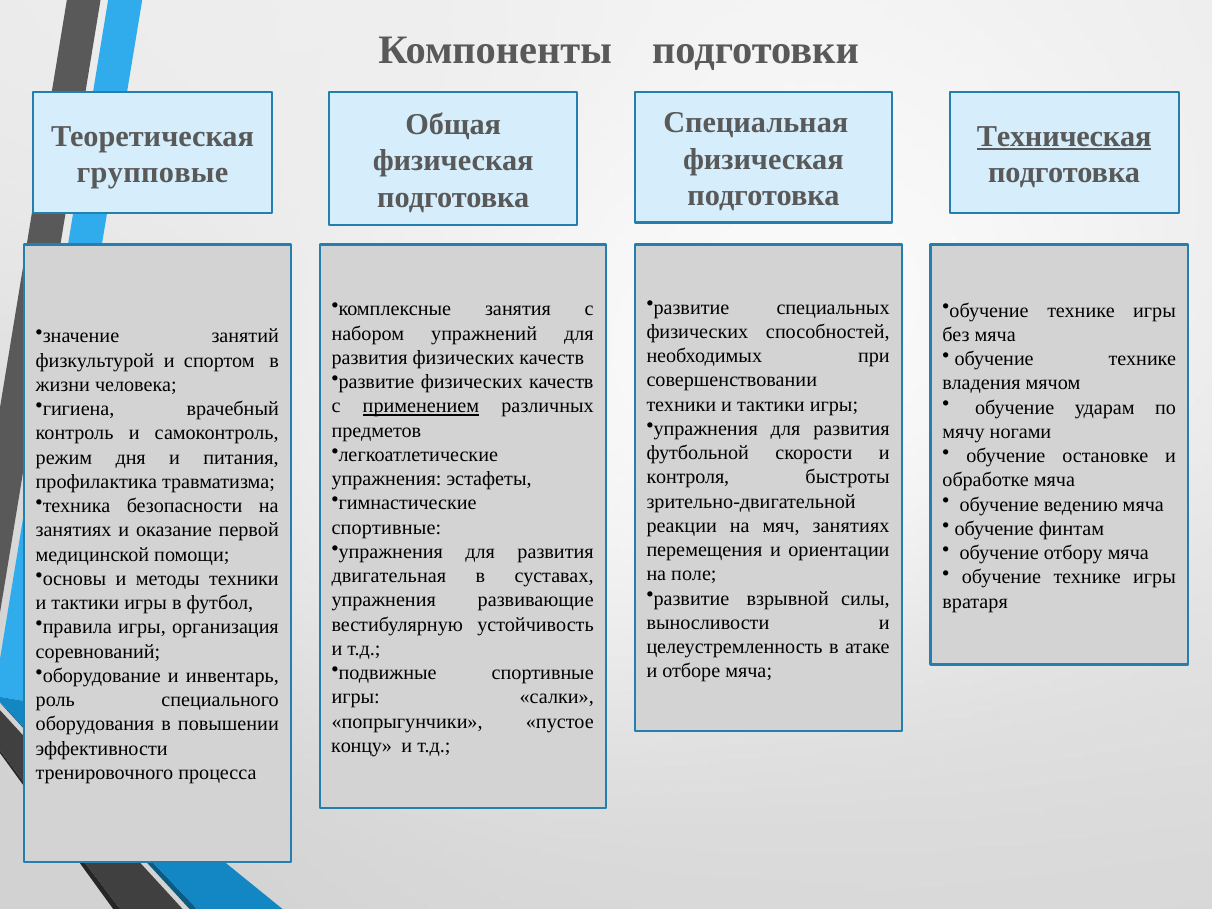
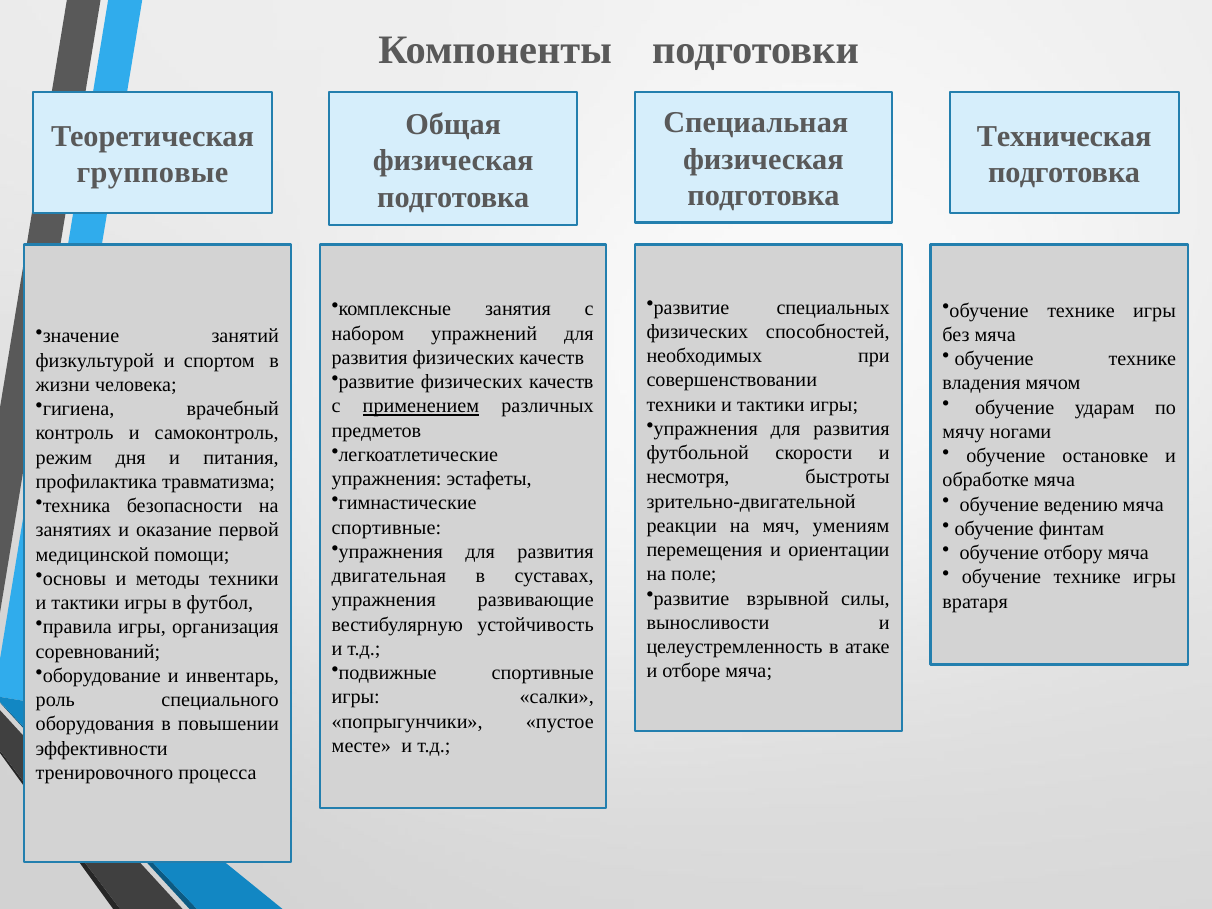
Техническая underline: present -> none (1064, 136)
контроля: контроля -> несмотря (688, 477)
мяч занятиях: занятиях -> умениям (851, 526)
концу: концу -> месте (361, 746)
